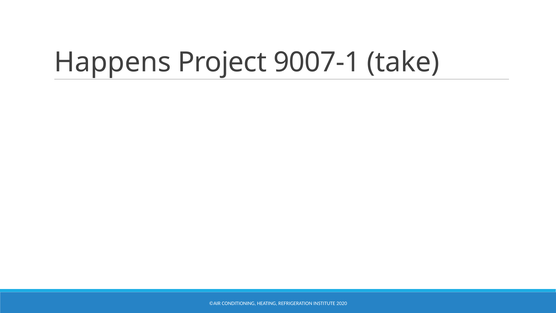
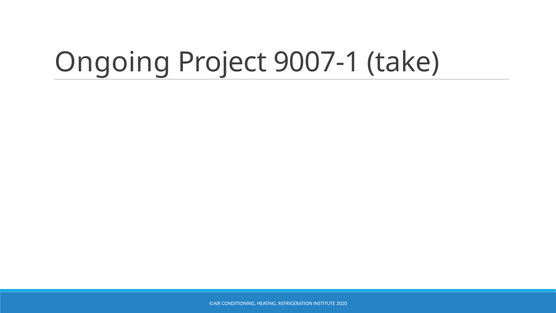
Happens: Happens -> Ongoing (113, 62)
